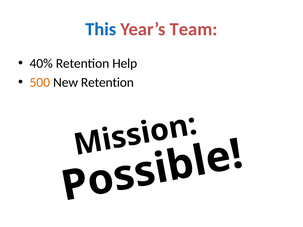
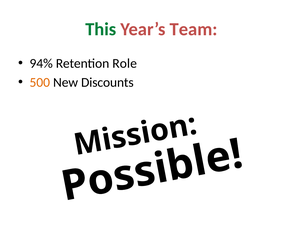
This colour: blue -> green (101, 29)
40%: 40% -> 94% (41, 64)
Help: Help -> Role (125, 64)
New Retention: Retention -> Discounts (107, 82)
